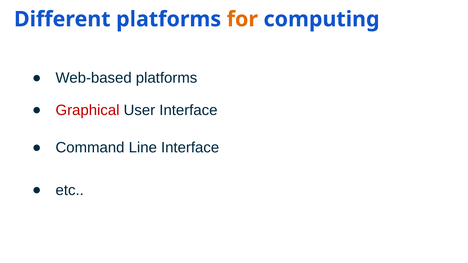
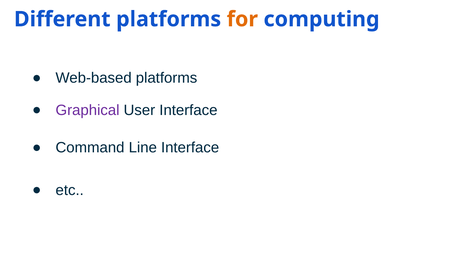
Graphical colour: red -> purple (88, 110)
